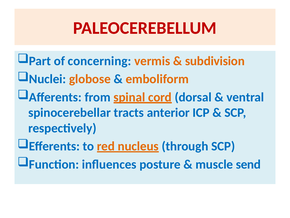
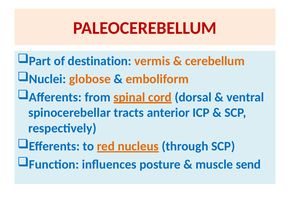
concerning: concerning -> destination (100, 61)
subdivision: subdivision -> cerebellum (215, 61)
